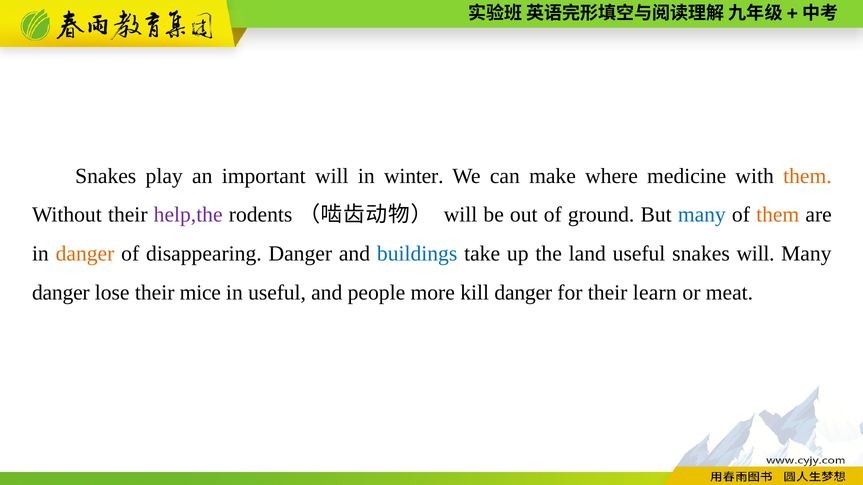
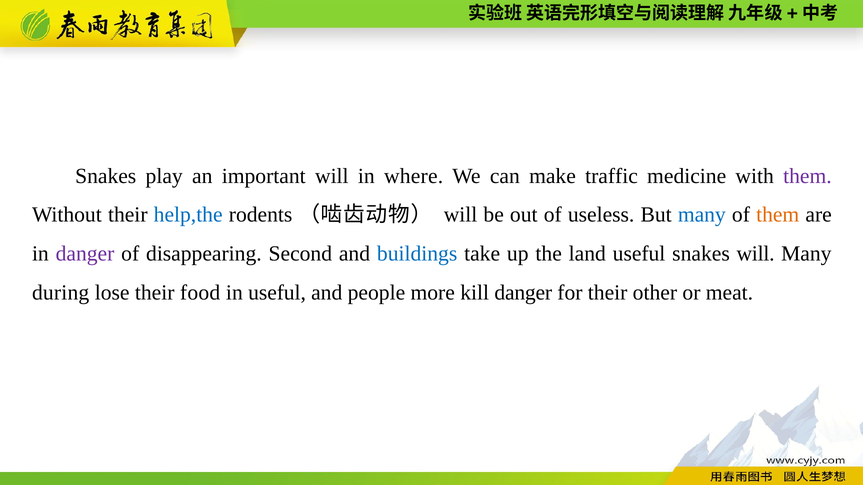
winter: winter -> where (414, 176)
where: where -> traffic (612, 176)
them colour: orange -> purple (807, 176)
help,the colour: purple -> blue (188, 215)
ground: ground -> useless (601, 215)
danger colour: orange -> purple (85, 254)
disappearing Danger: Danger -> Second (300, 254)
danger: danger -> during (61, 293)
mice: mice -> food (200, 293)
learn: learn -> other (655, 293)
